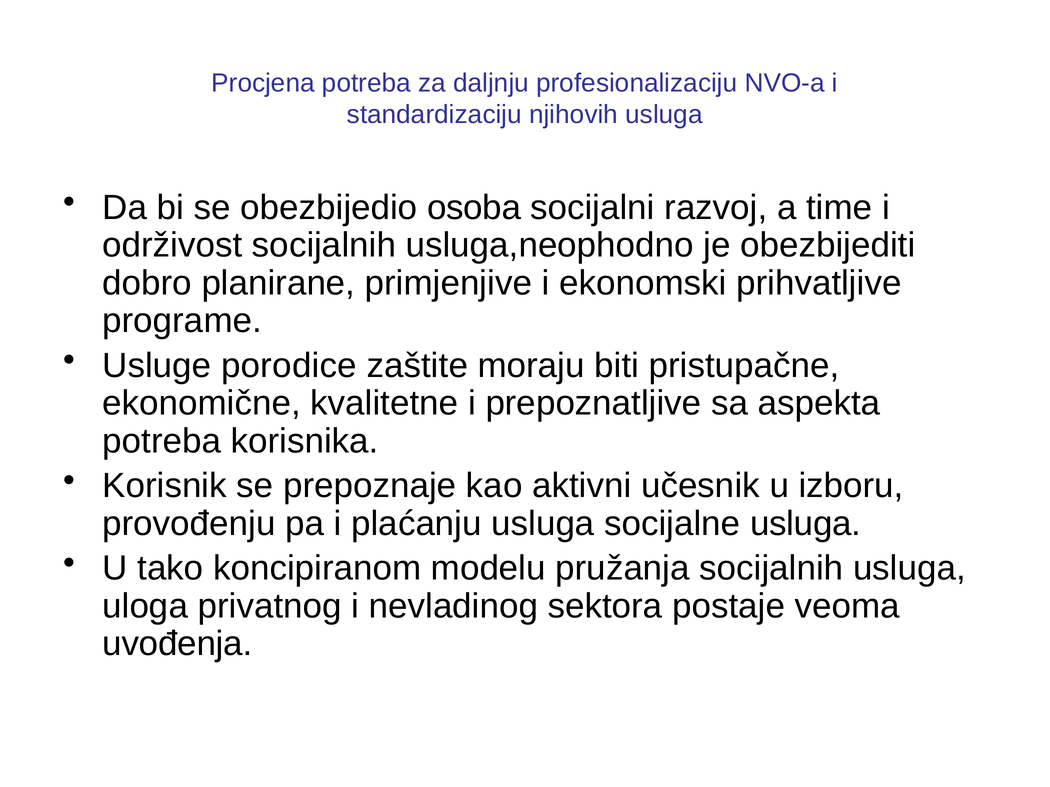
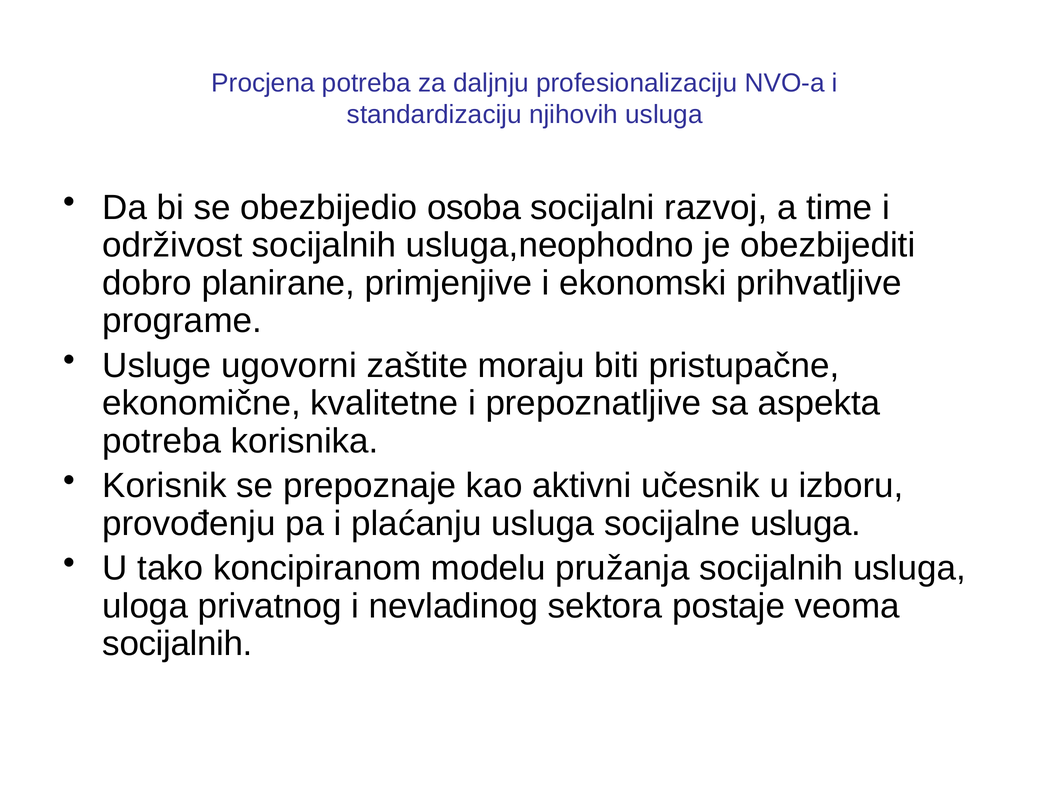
porodice: porodice -> ugovorni (289, 366)
uvođenja: uvođenja -> socijalnih (177, 644)
